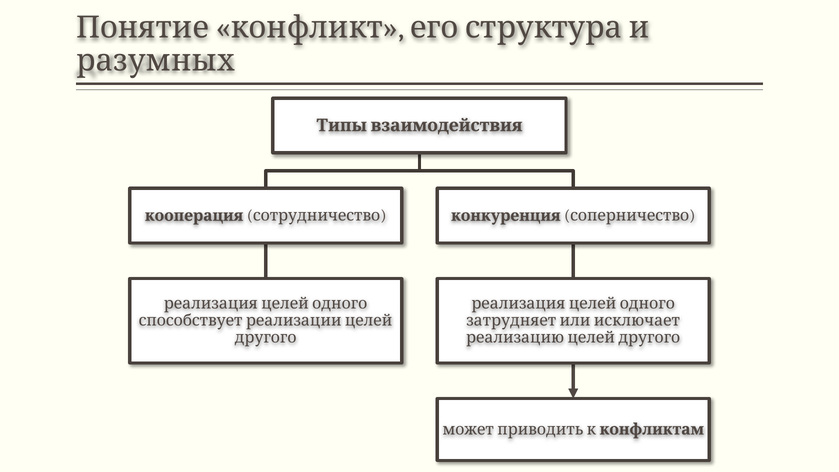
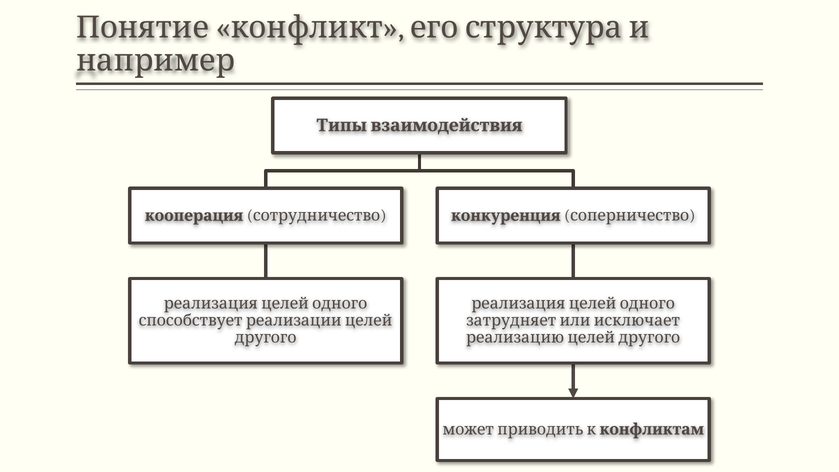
разумных: разумных -> например (156, 61)
